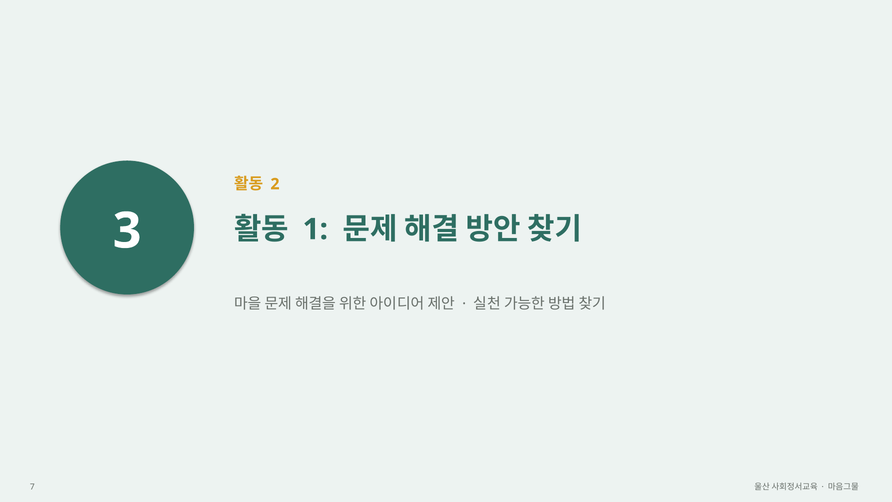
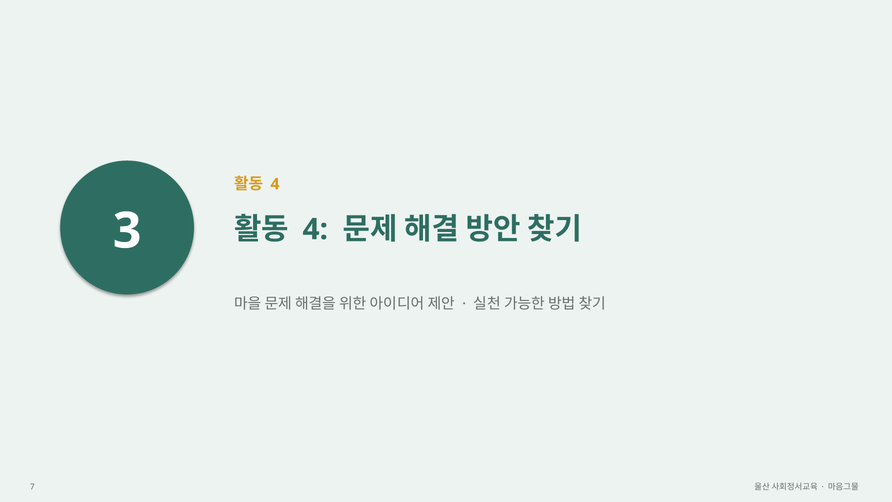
2: 2 -> 4 (275, 184)
1: 1 -> 4 (315, 229)
